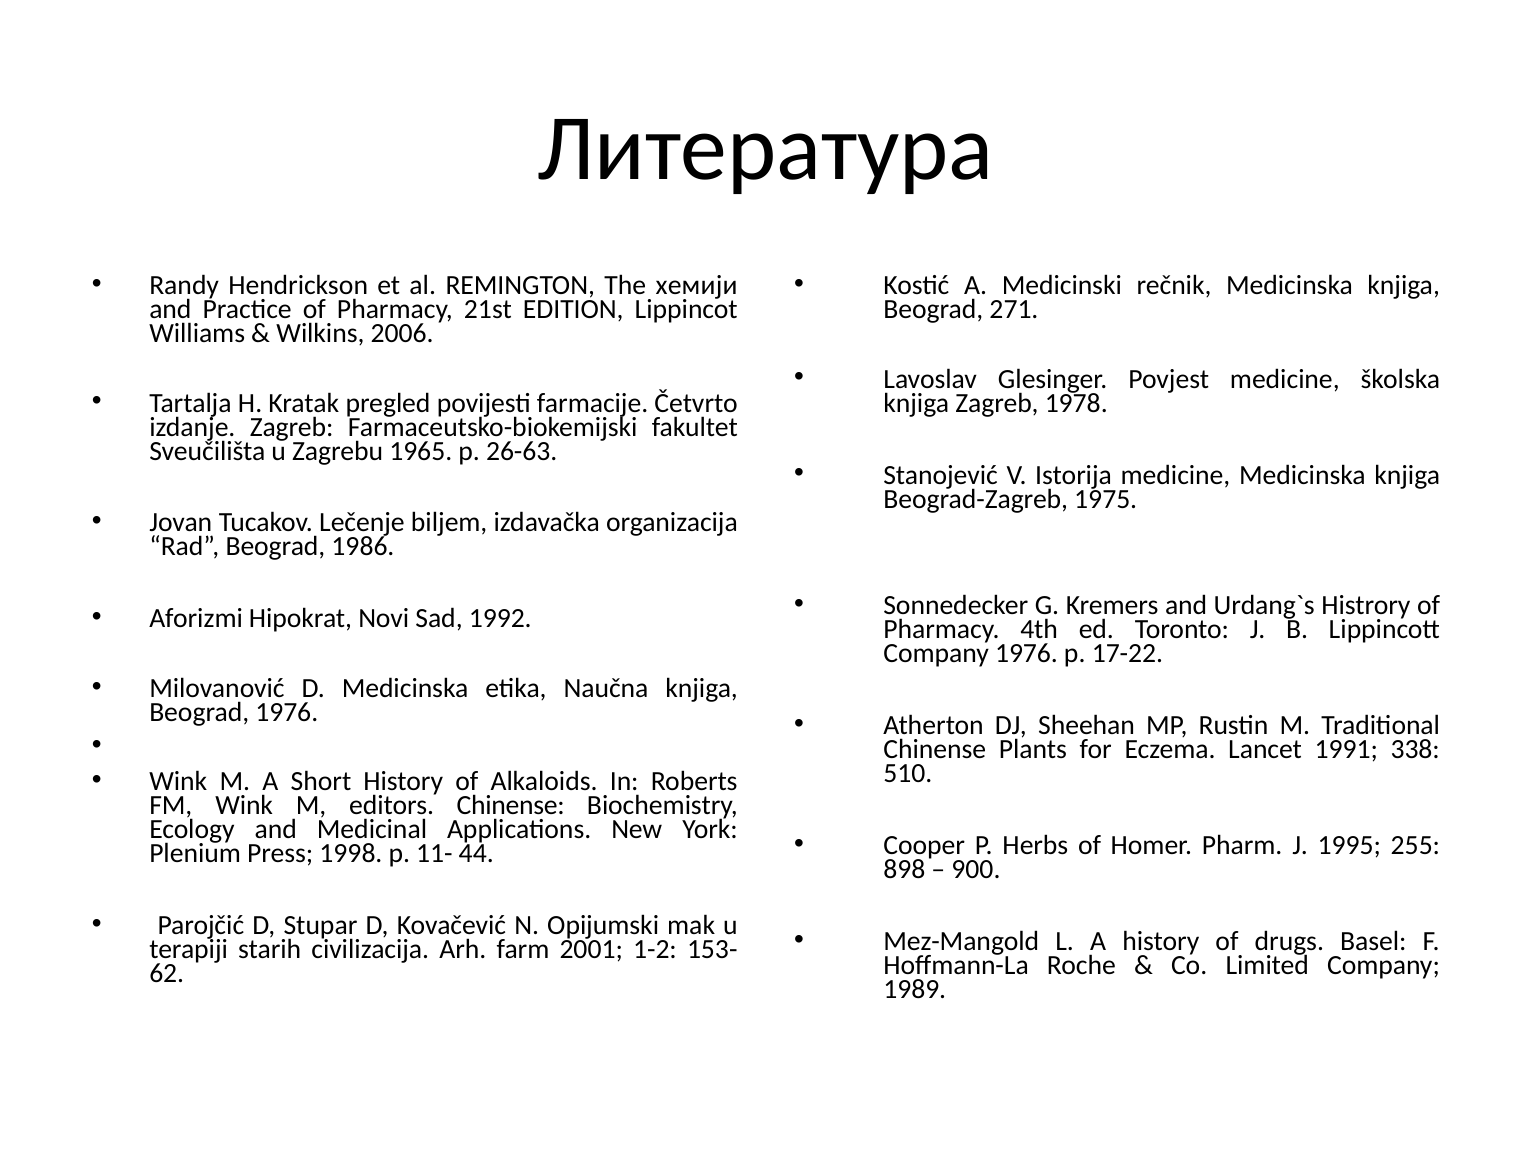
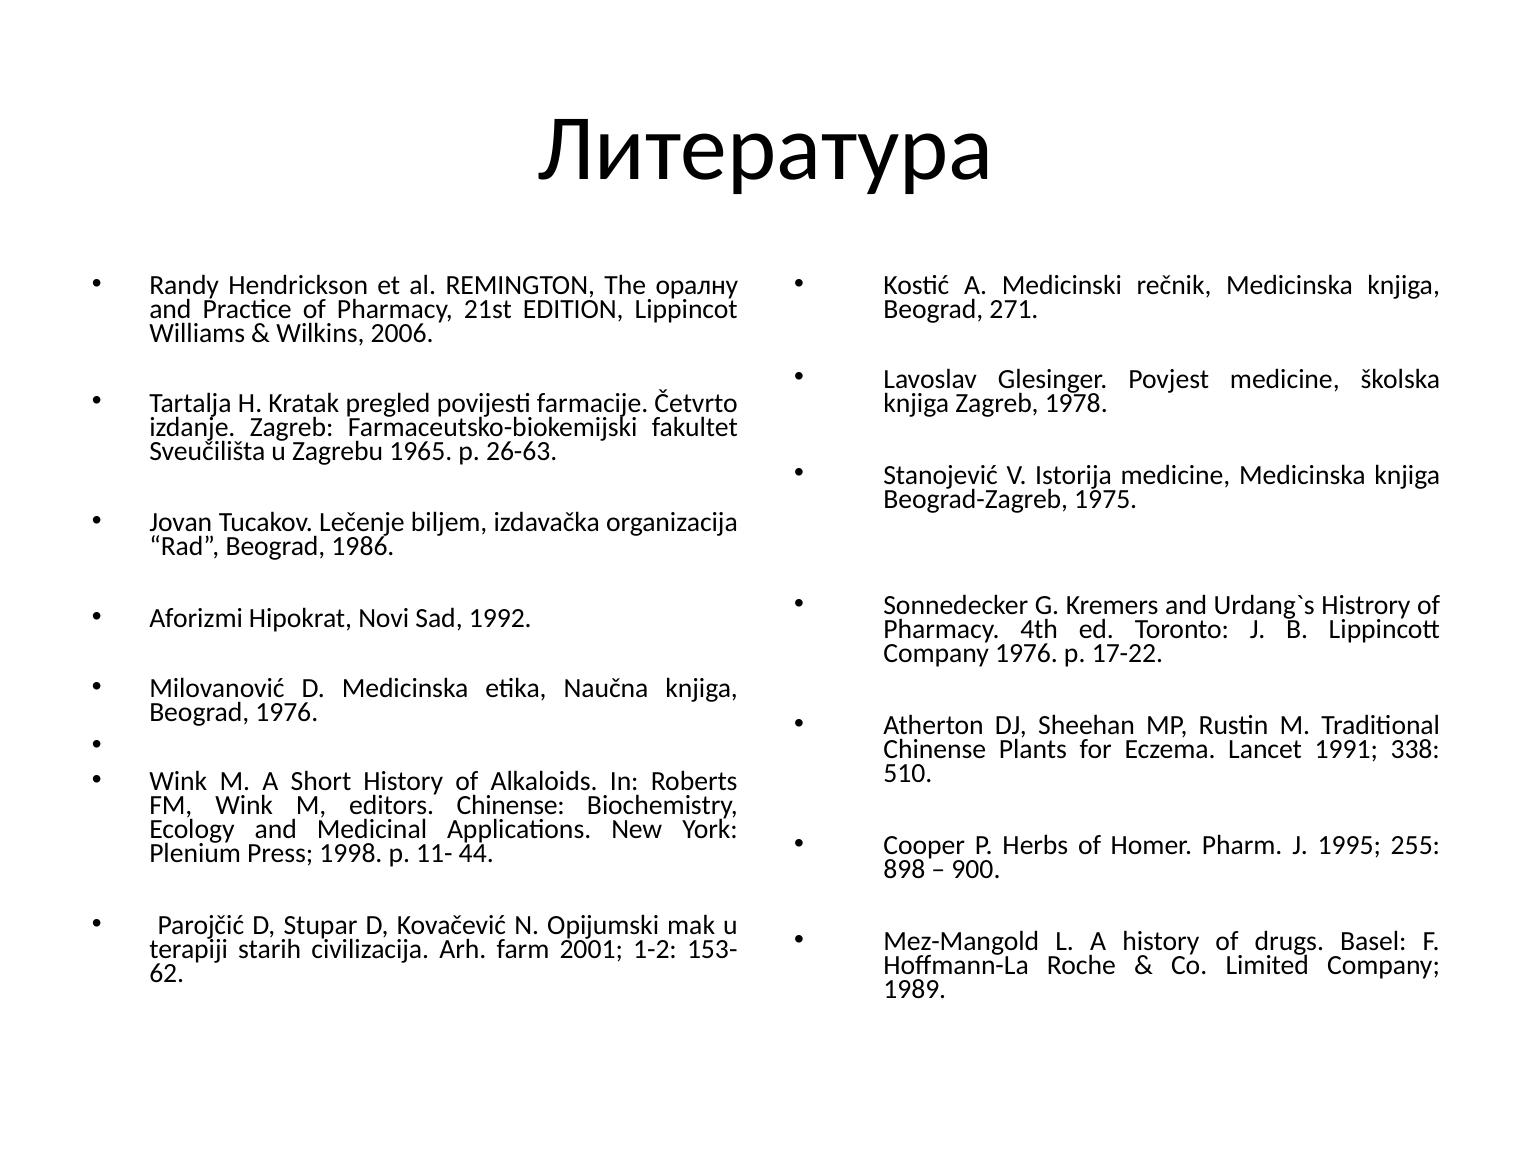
хемији: хемији -> оралну (697, 286)
